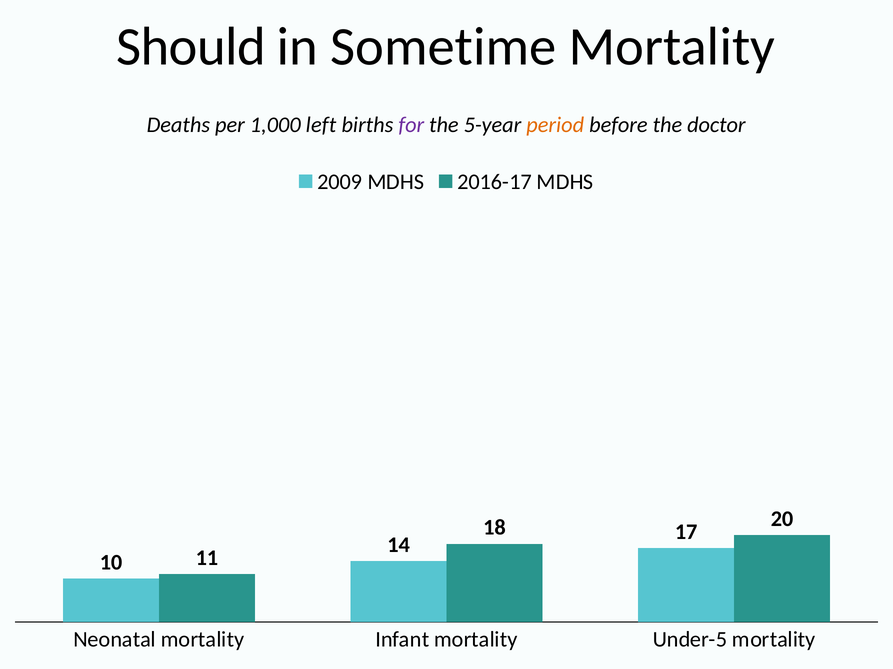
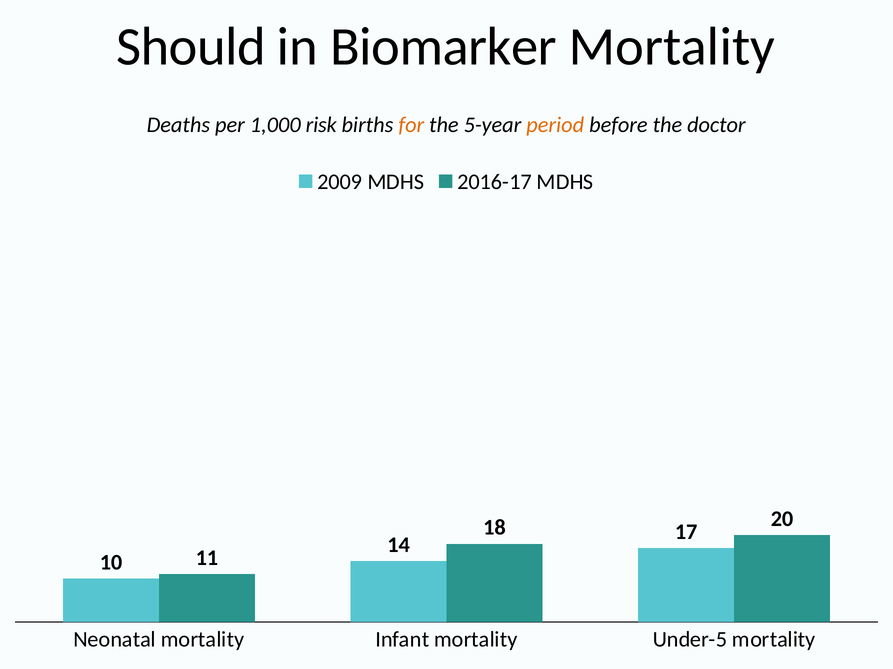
Sometime: Sometime -> Biomarker (444, 47)
left: left -> risk (321, 125)
for colour: purple -> orange (411, 125)
